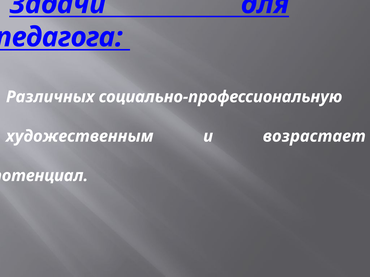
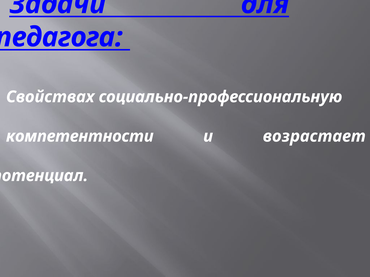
Различных: Различных -> Свойствах (50, 97)
художественным: художественным -> компетентности (80, 136)
